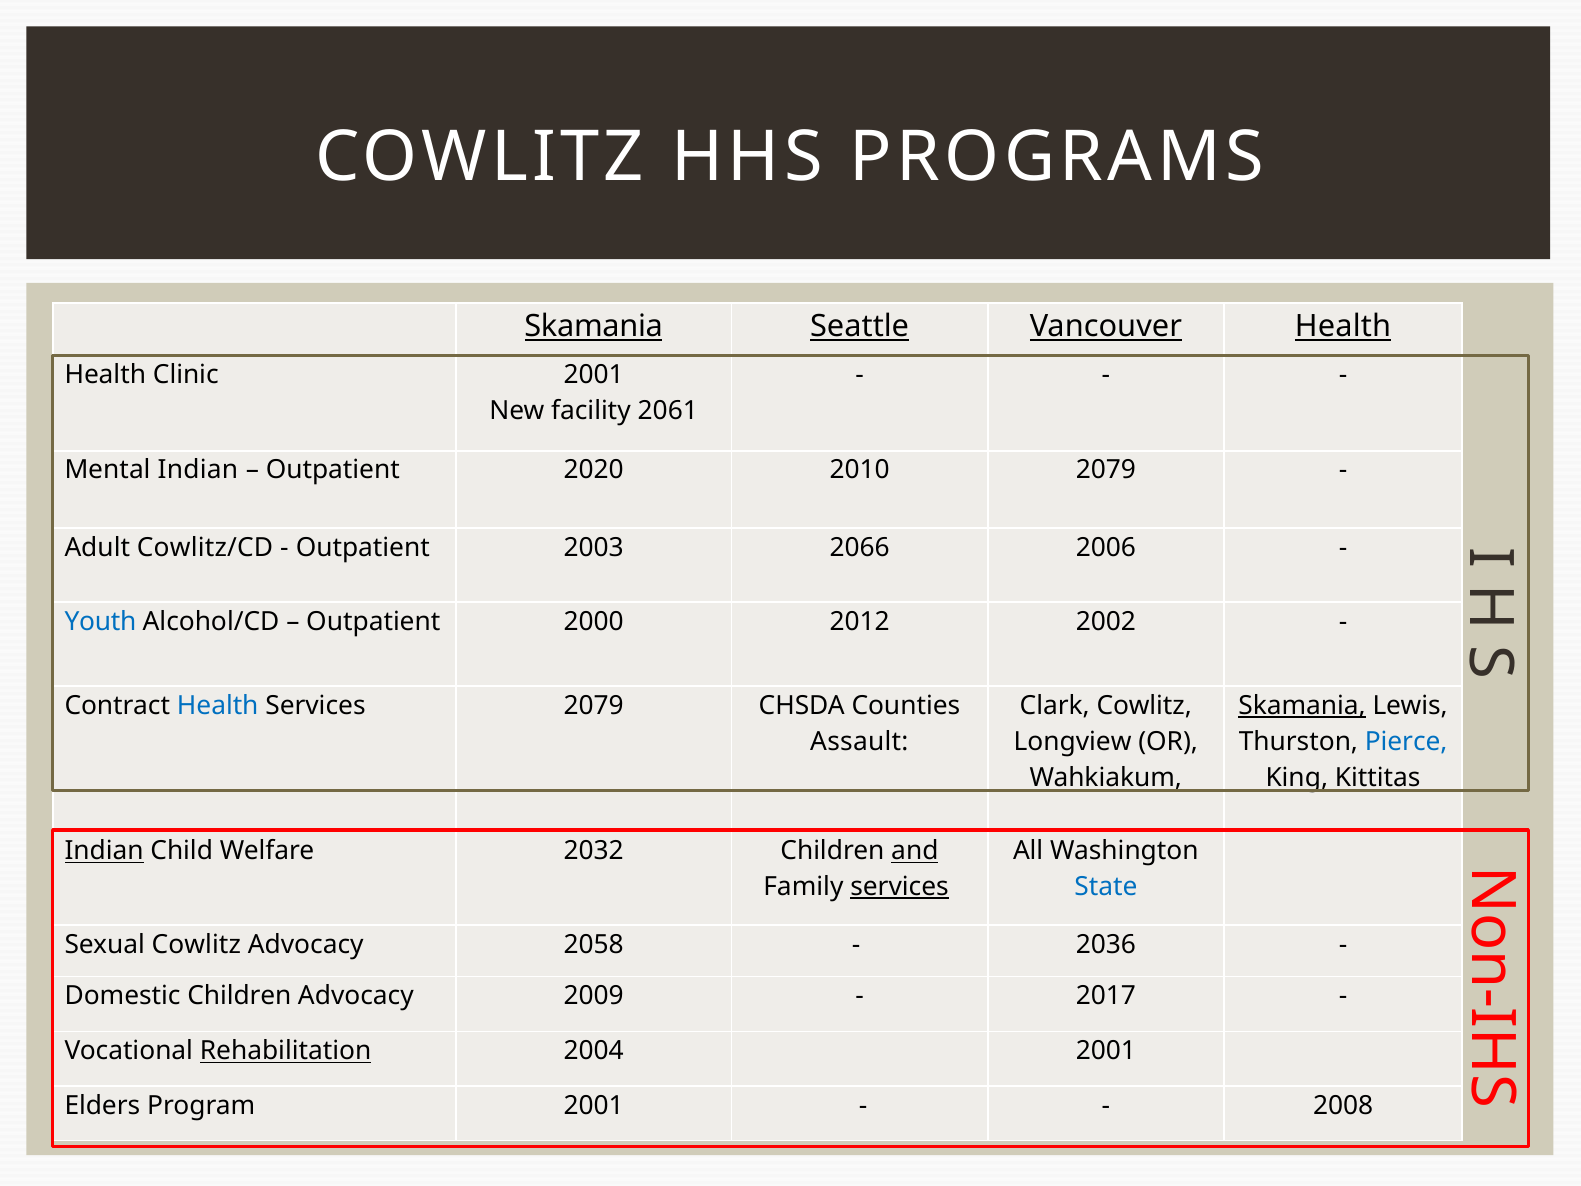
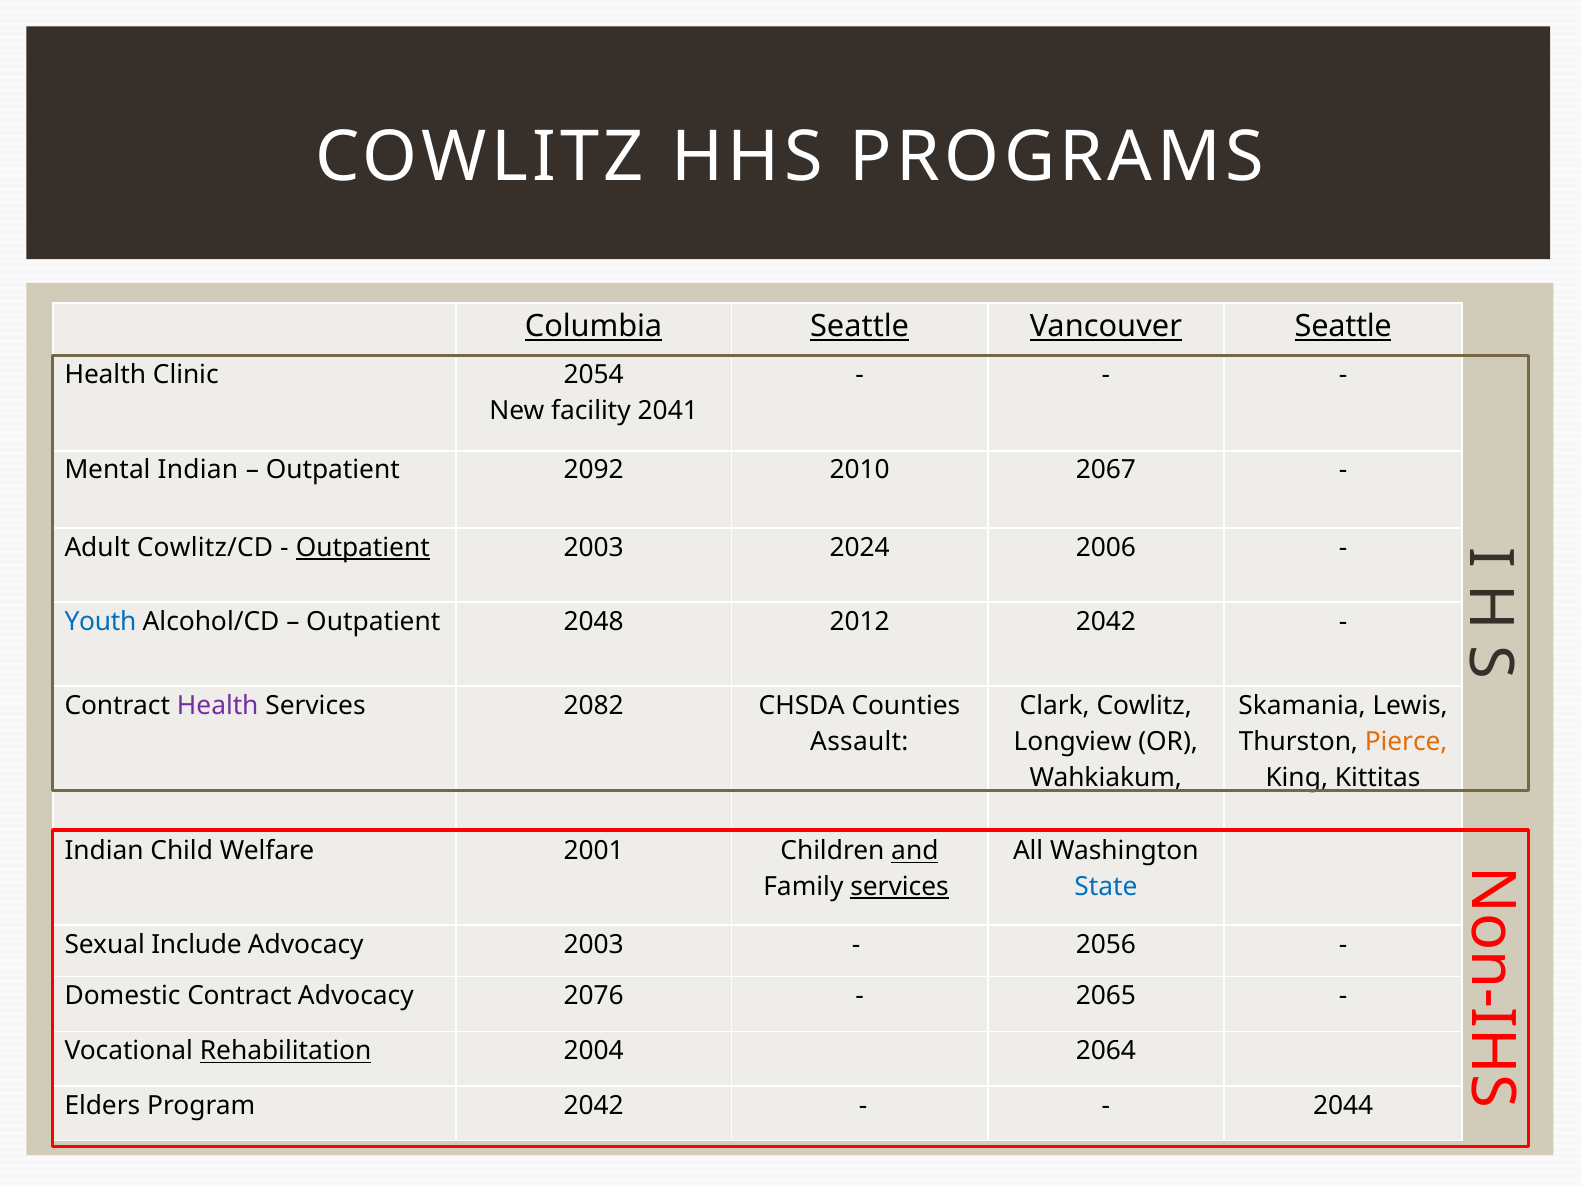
Skamania: Skamania -> Columbia (594, 326)
Vancouver Health: Health -> Seattle (1343, 326)
Clinic 2001: 2001 -> 2054 (594, 375)
2061: 2061 -> 2041 (668, 411)
2020: 2020 -> 2092 (594, 470)
2010 2079: 2079 -> 2067 (1106, 470)
Outpatient underline: none -> present (363, 547)
2066: 2066 -> 2024 (860, 547)
2000: 2000 -> 2048 (594, 622)
2012 2002: 2002 -> 2042 (1106, 622)
Health colour: blue -> purple (218, 706)
Services 2079: 2079 -> 2082 (594, 706)
Skamania underline: present -> none (1302, 706)
Pierce colour: blue -> orange (1406, 742)
Indian underline: present -> none (104, 851)
2032: 2032 -> 2001 (594, 851)
Sexual Cowlitz: Cowlitz -> Include (196, 944)
Advocacy 2058: 2058 -> 2003 (594, 944)
2036: 2036 -> 2056 (1106, 944)
Domestic Children: Children -> Contract (239, 996)
2009: 2009 -> 2076 (594, 996)
2017: 2017 -> 2065 (1106, 996)
2004 2001: 2001 -> 2064 (1106, 1051)
Program 2001: 2001 -> 2042 (594, 1105)
2008: 2008 -> 2044 (1343, 1105)
